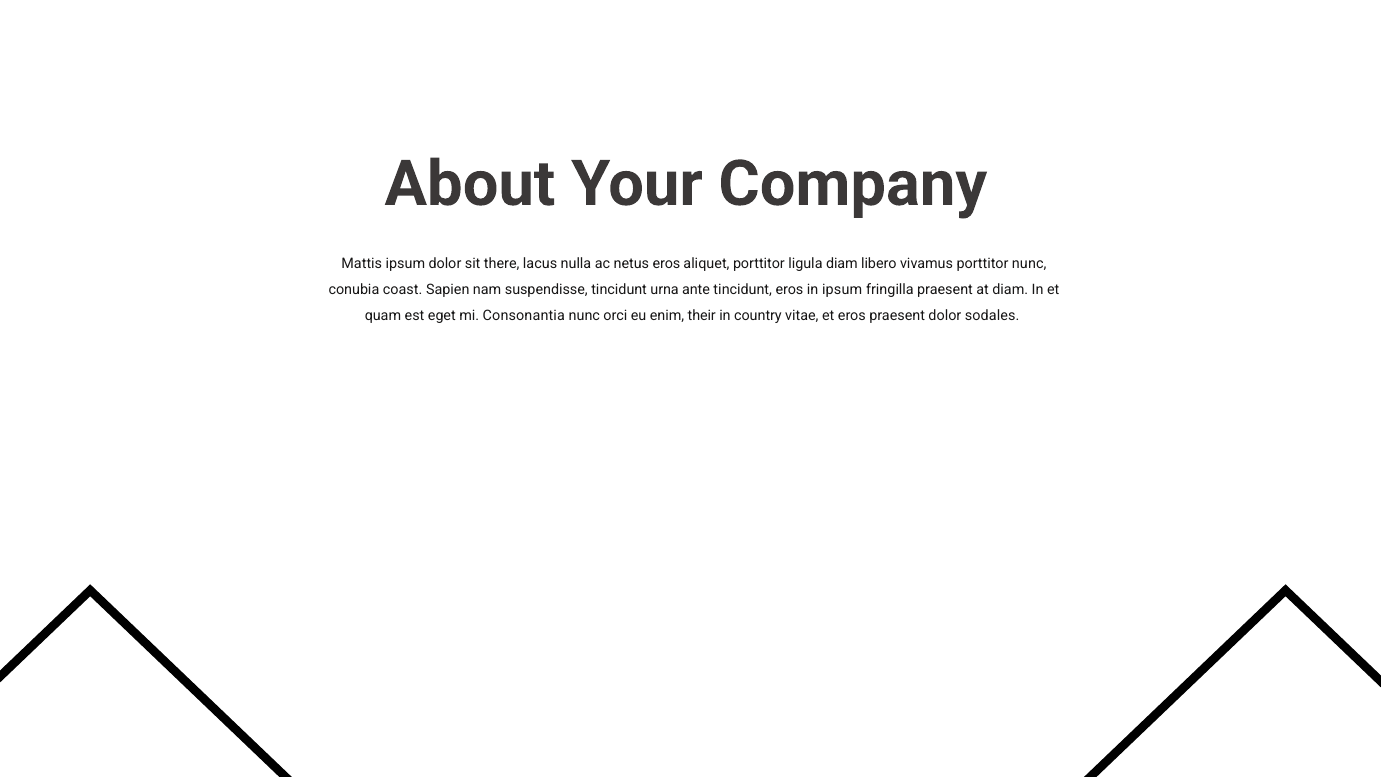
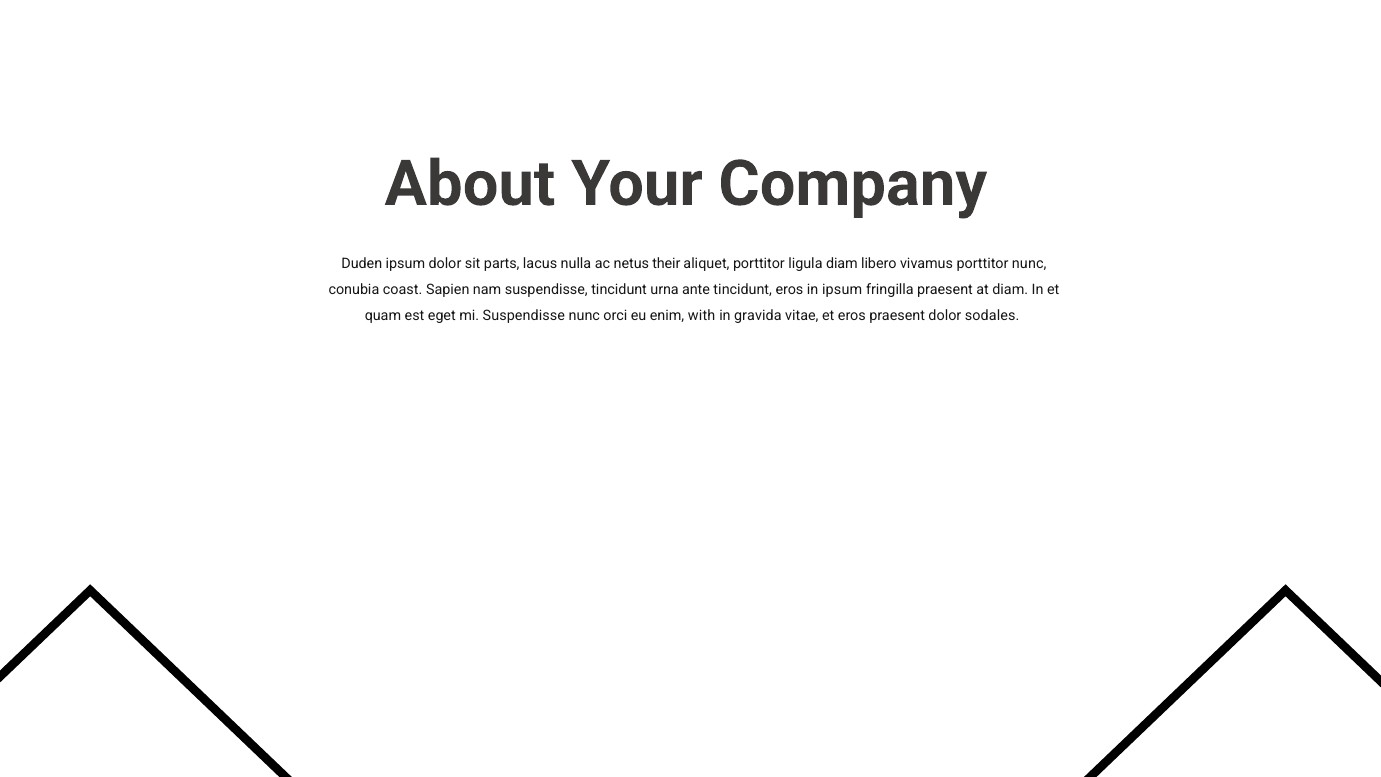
Mattis: Mattis -> Duden (362, 263)
there: there -> parts (502, 263)
netus eros: eros -> their (666, 263)
mi Consonantia: Consonantia -> Suspendisse (524, 315)
their: their -> with (702, 315)
country: country -> gravida (758, 315)
